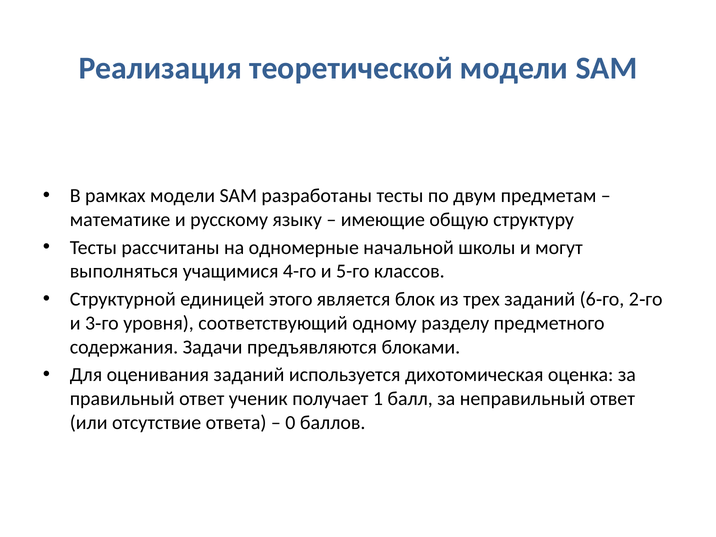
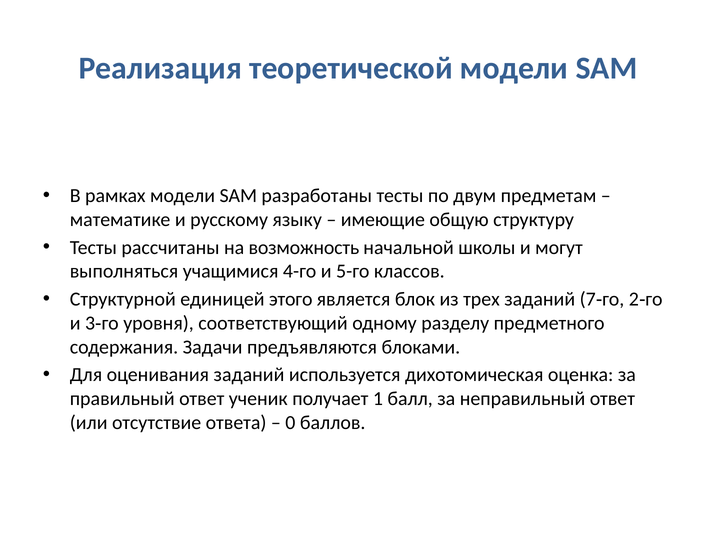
одномерные: одномерные -> возможность (304, 248)
6: 6 -> 7 (588, 299)
